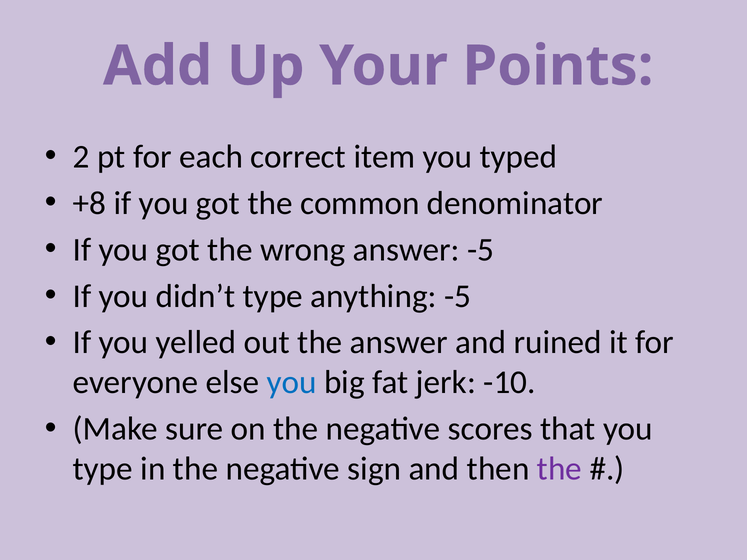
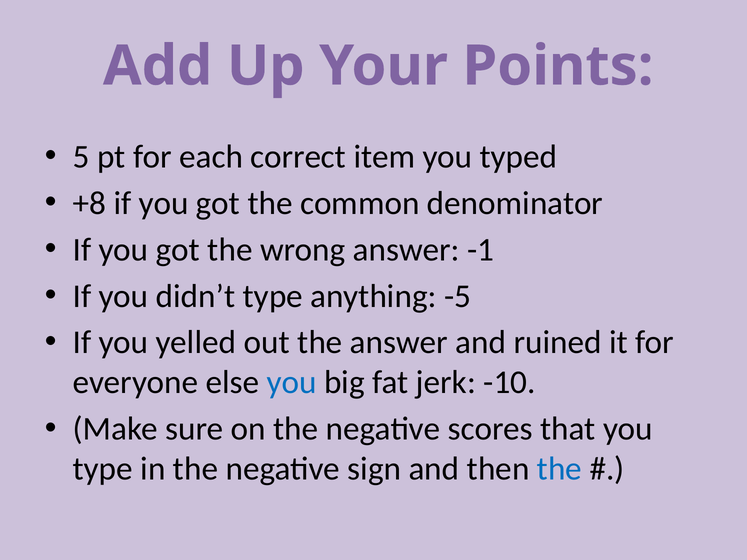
2: 2 -> 5 (81, 157)
answer -5: -5 -> -1 (481, 250)
the colour: purple -> blue (559, 469)
